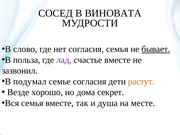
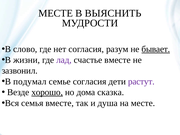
СОСЕД: СОСЕД -> МЕСТЕ (56, 13)
ВИНОВАТА: ВИНОВАТА -> ВЫЯСНИТЬ (113, 13)
согласия семья: семья -> разум (117, 49)
польза: польза -> жизни (27, 60)
растут colour: orange -> purple (141, 81)
хорошо underline: none -> present (47, 92)
секрет: секрет -> сказка (111, 92)
